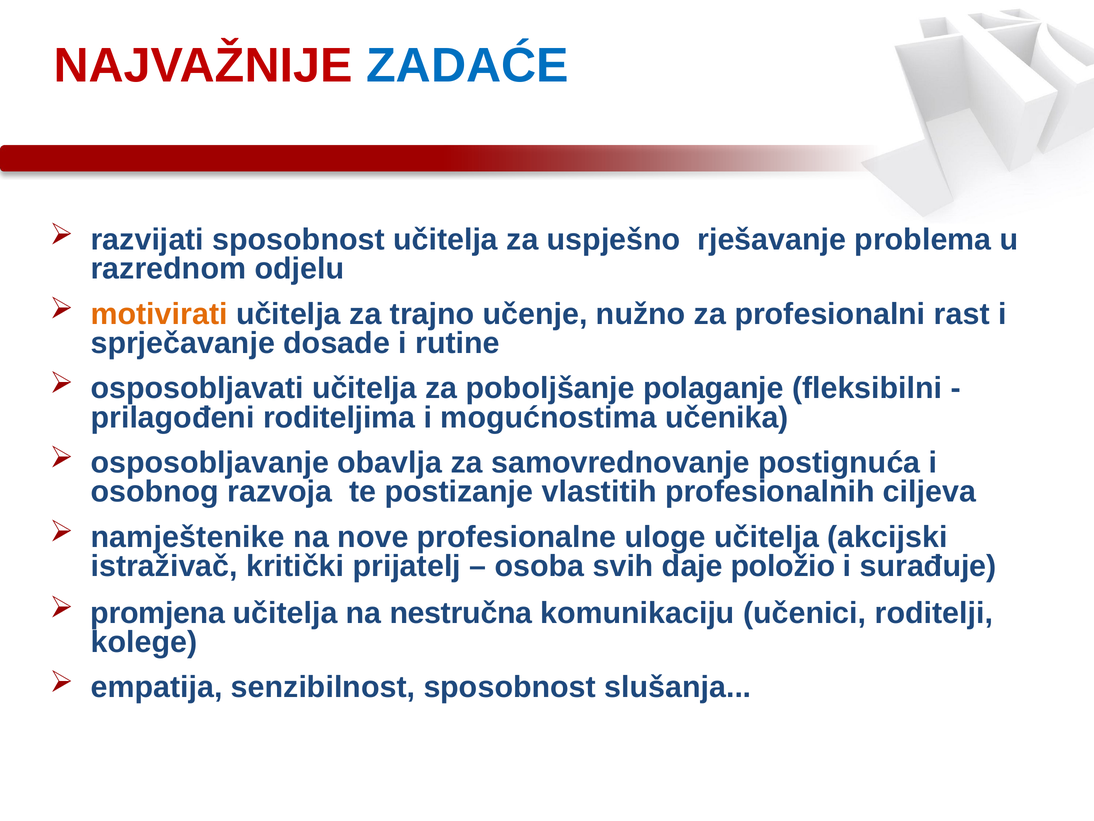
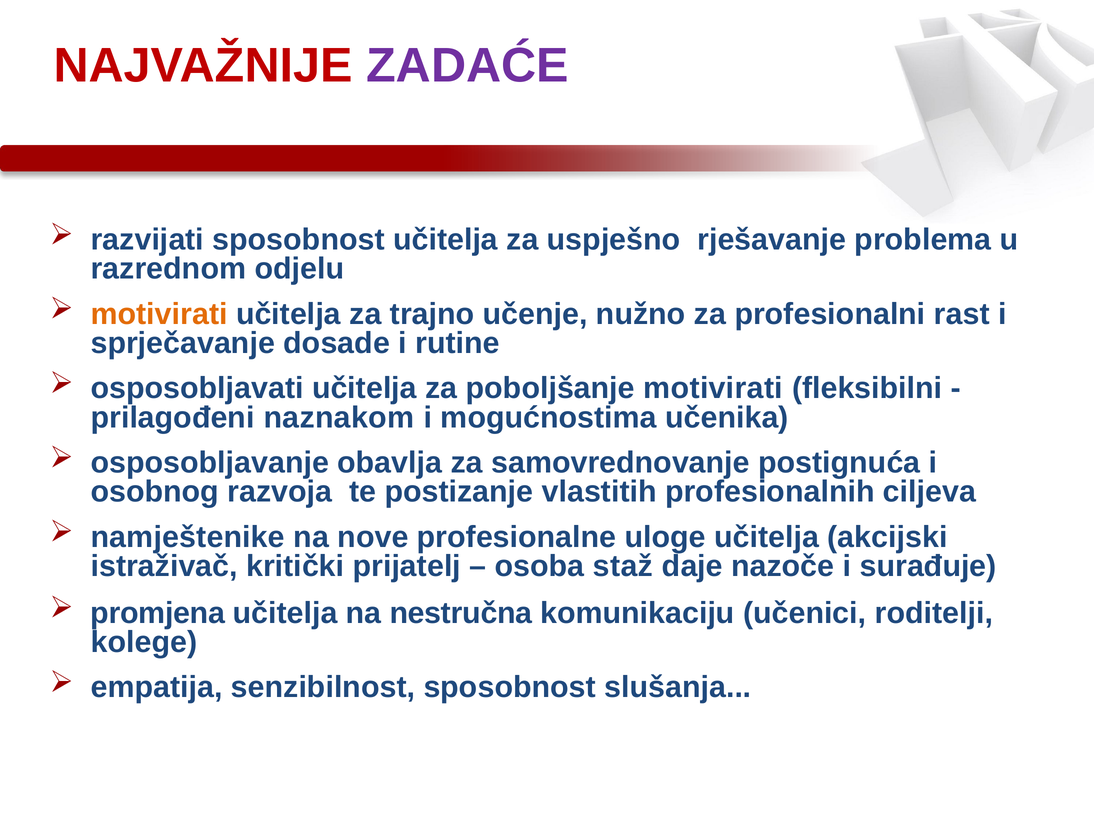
ZADAĆE colour: blue -> purple (468, 66)
poboljšanje polaganje: polaganje -> motivirati (713, 388)
roditeljima: roditeljima -> naznakom (339, 417)
svih: svih -> staž (623, 566)
položio: položio -> nazoče (783, 566)
